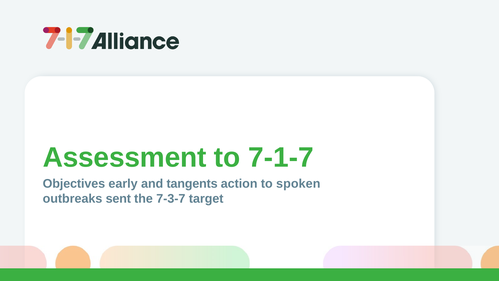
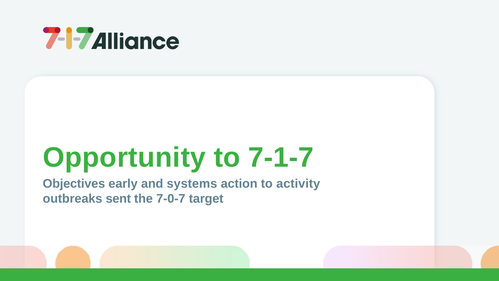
Assessment: Assessment -> Opportunity (124, 157)
tangents: tangents -> systems (192, 183)
spoken: spoken -> activity (298, 183)
7-3-7: 7-3-7 -> 7-0-7 (171, 198)
